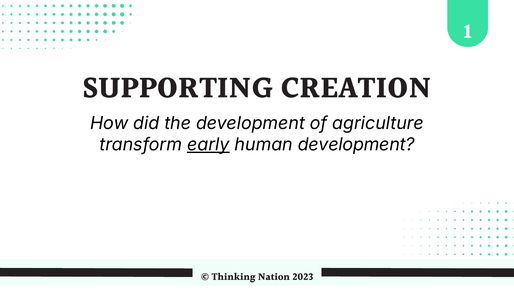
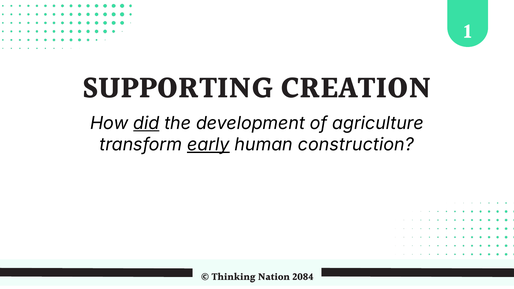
did underline: none -> present (146, 123)
human development: development -> construction (356, 145)
2023: 2023 -> 2084 (303, 277)
